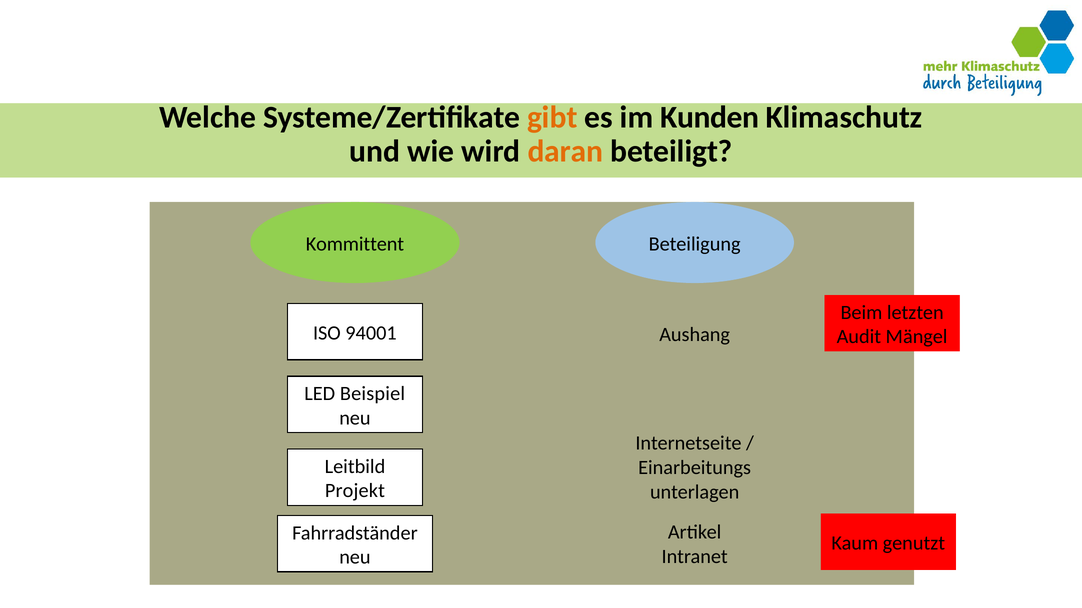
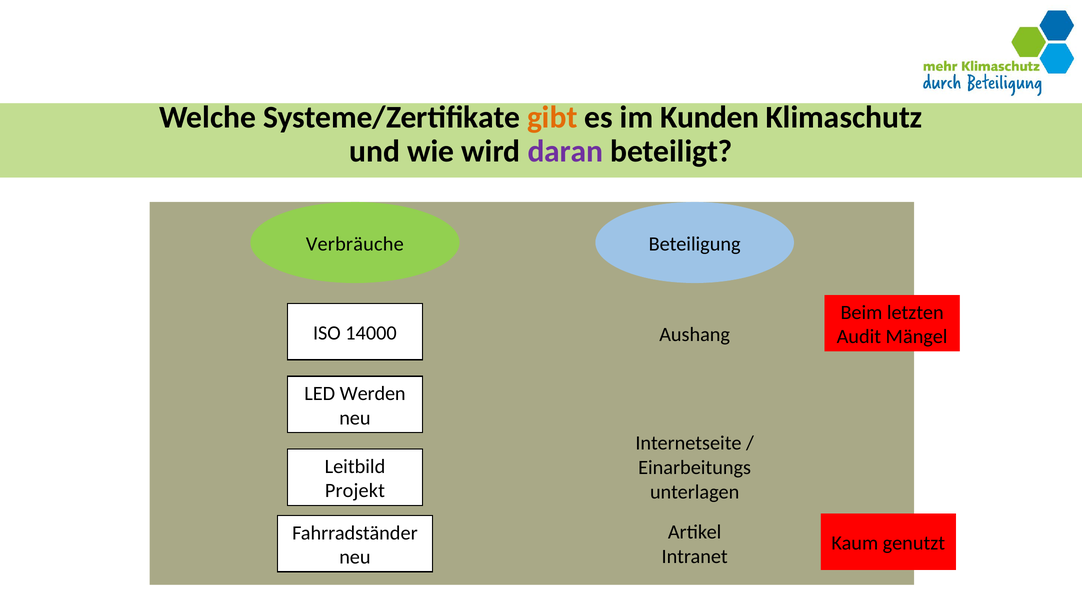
daran colour: orange -> purple (565, 151)
Kommittent: Kommittent -> Verbräuche (355, 244)
94001: 94001 -> 14000 (371, 333)
Beispiel: Beispiel -> Werden (373, 394)
